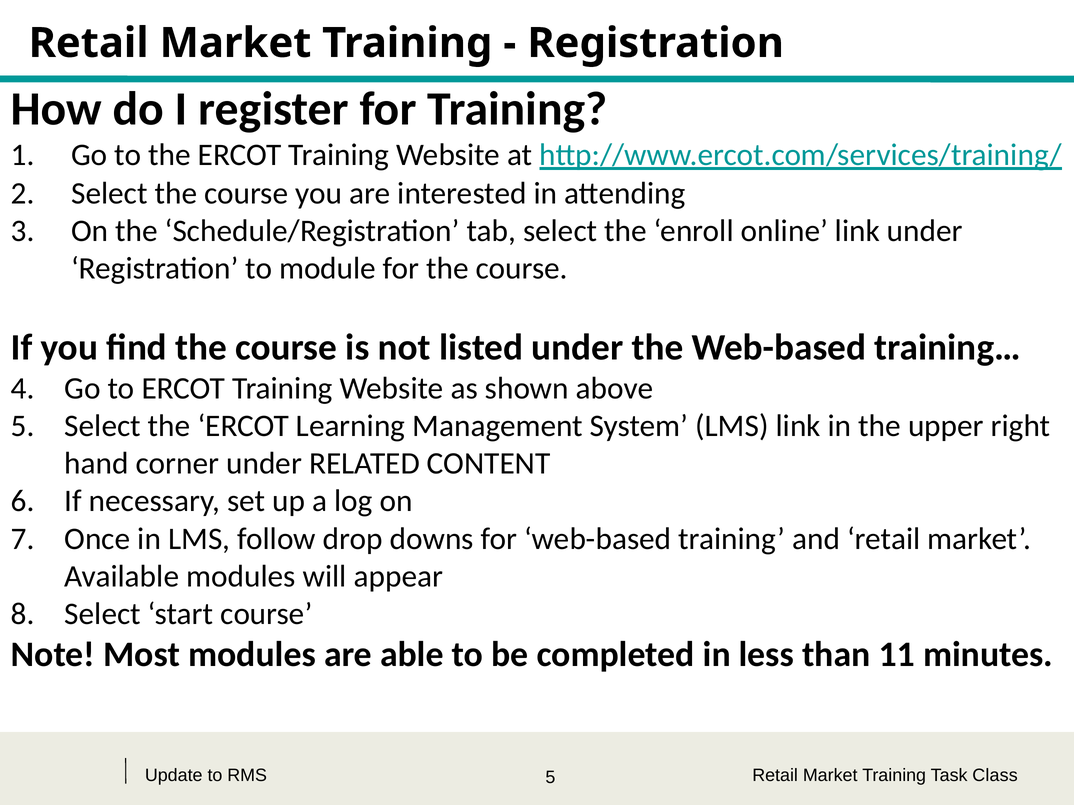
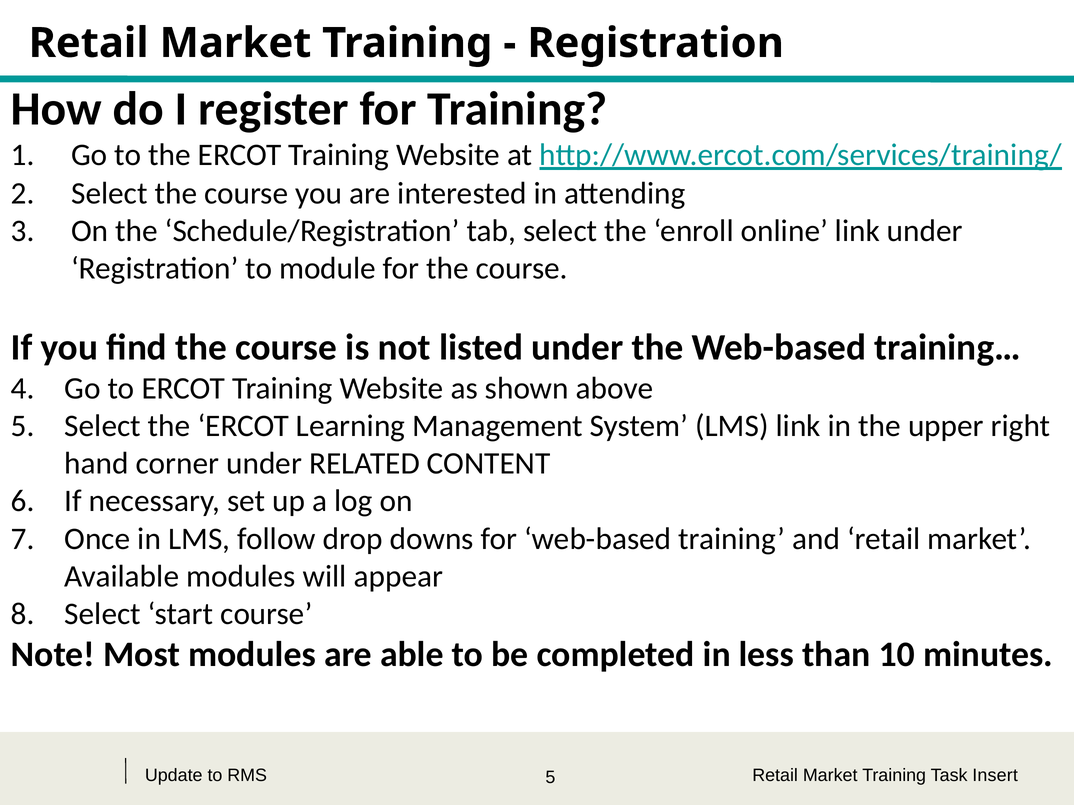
11: 11 -> 10 (897, 655)
Class: Class -> Insert (995, 776)
